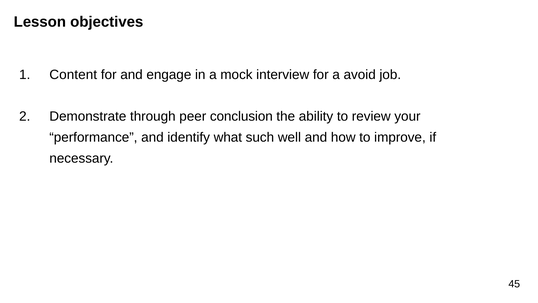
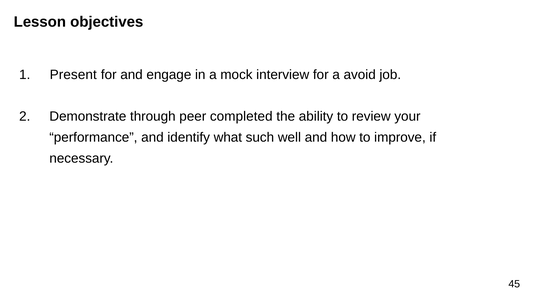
Content: Content -> Present (73, 75)
conclusion: conclusion -> completed (241, 116)
